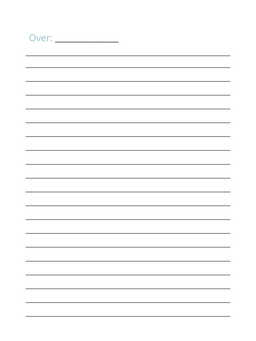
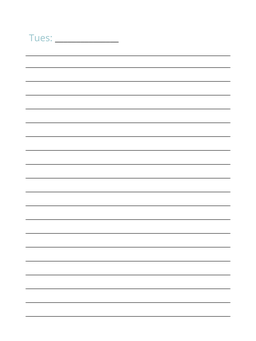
Over: Over -> Tues (41, 38)
